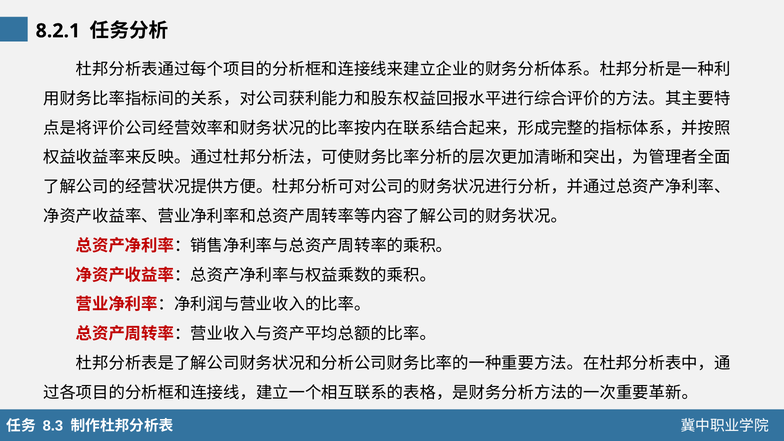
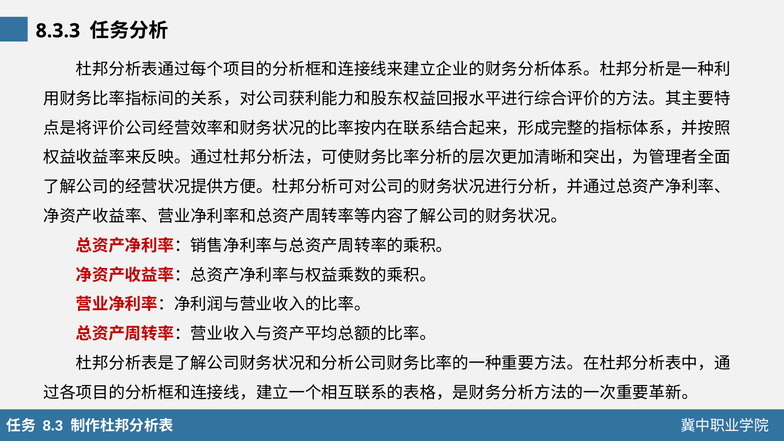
8.2.1: 8.2.1 -> 8.3.3 (58, 31)
